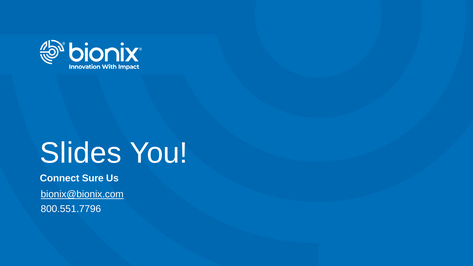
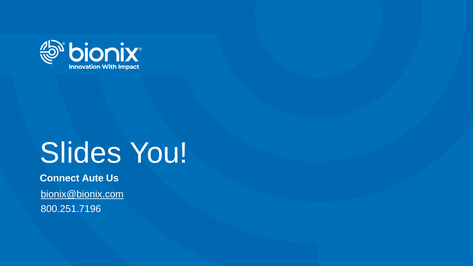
Sure: Sure -> Aute (93, 178)
800.551.7796: 800.551.7796 -> 800.251.7196 (71, 209)
